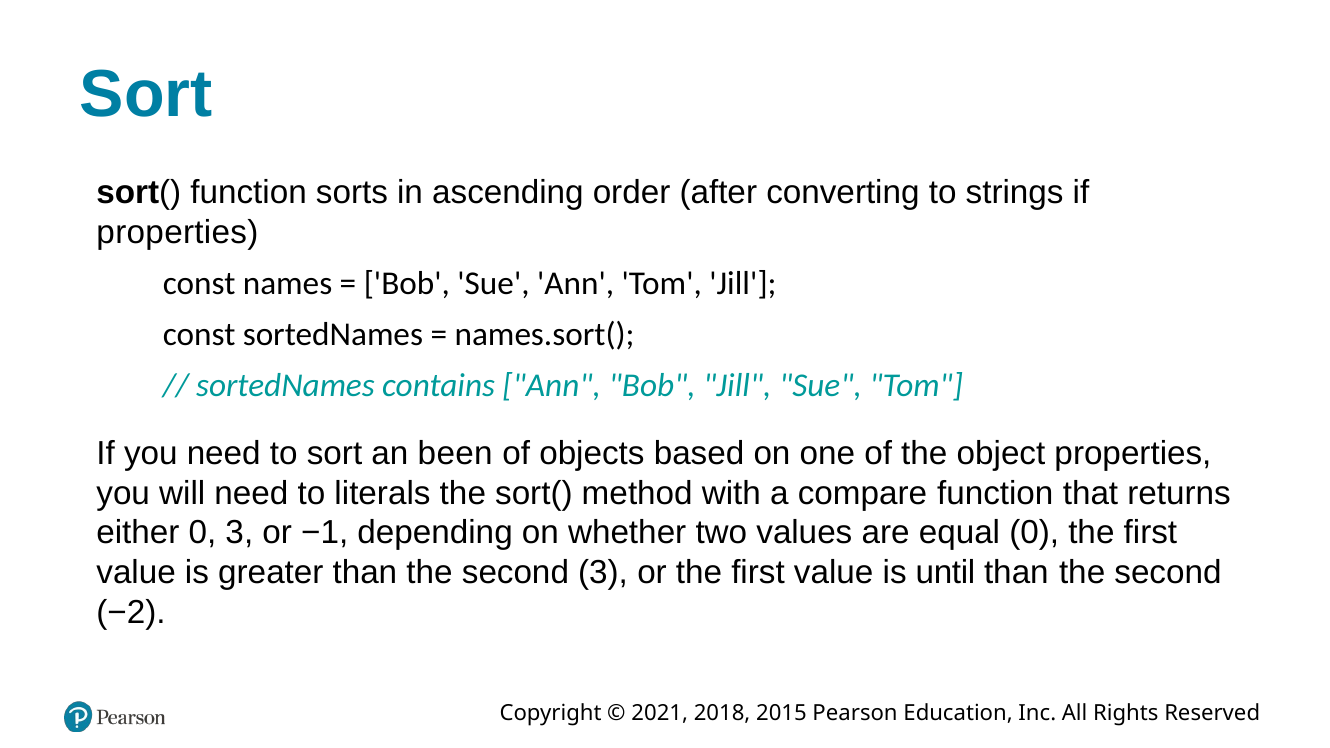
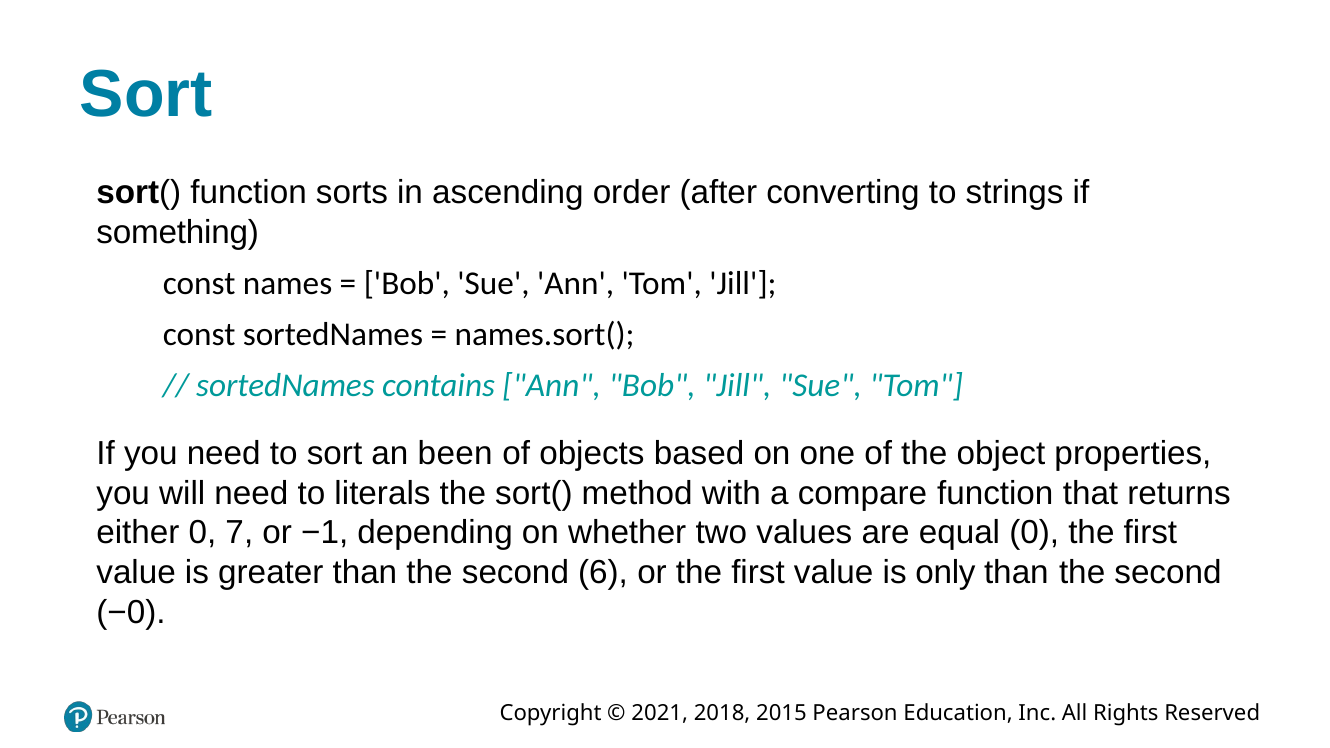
properties: properties -> something (178, 233)
0 3: 3 -> 7 (239, 533)
second 3: 3 -> 6 (603, 573)
until: until -> only (945, 573)
−2: −2 -> −0 (131, 613)
